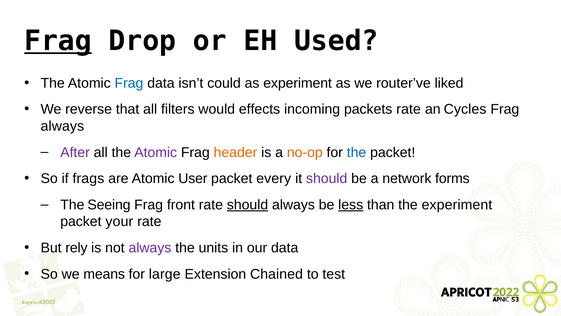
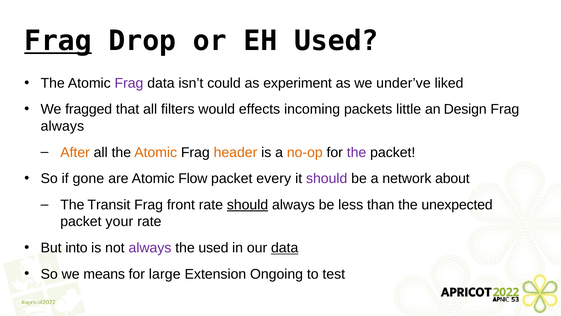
Frag colour: blue -> purple (129, 83)
router’ve: router’ve -> under’ve (403, 83)
reverse: reverse -> fragged (89, 109)
packets rate: rate -> little (409, 109)
Cycles: Cycles -> Design (465, 109)
After colour: purple -> orange (75, 152)
Atomic colour: purple -> orange (156, 152)
the colour: blue -> purple (357, 152)
frags: frags -> gone (88, 178)
User: User -> Flow (193, 178)
forms: forms -> about (452, 178)
Seeing: Seeing -> Transit (109, 205)
less underline: present -> none (351, 205)
the experiment: experiment -> unexpected (457, 205)
rely: rely -> into (76, 248)
the units: units -> used (213, 248)
data underline: none -> present (285, 248)
Chained: Chained -> Ongoing (277, 274)
